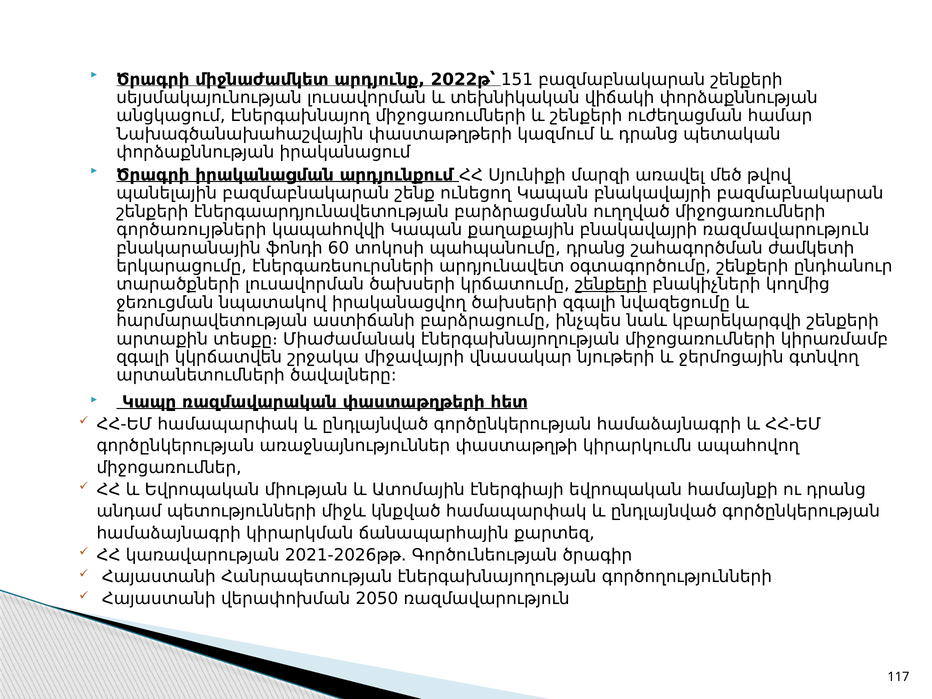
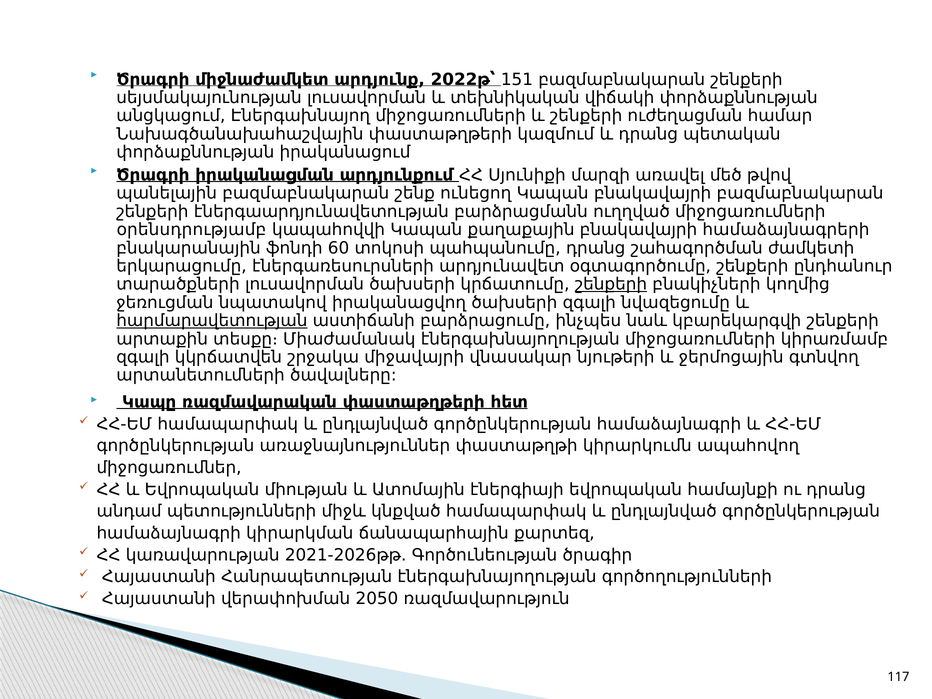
գործառույթների: գործառույթների -> օրենսդրությամբ (191, 230)
բնակավայրի ռազմավարություն: ռազմավարություն -> համաձայնագրերի (786, 230)
հարմարավետության underline: none -> present (212, 321)
